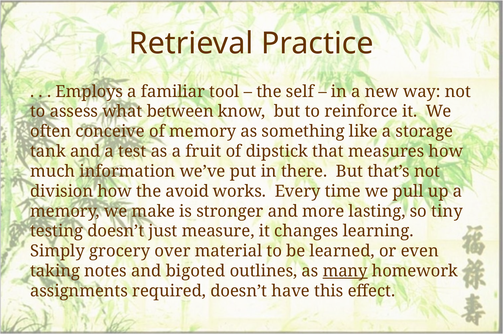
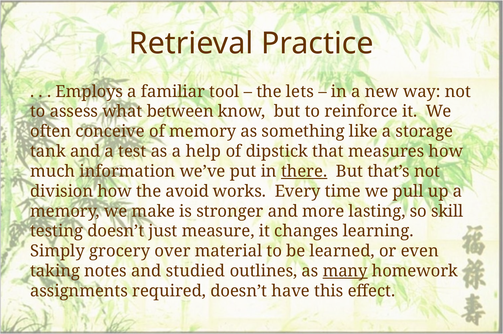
self: self -> lets (300, 91)
fruit: fruit -> help (203, 151)
there underline: none -> present (304, 171)
tiny: tiny -> skill (447, 211)
bigoted: bigoted -> studied (195, 271)
